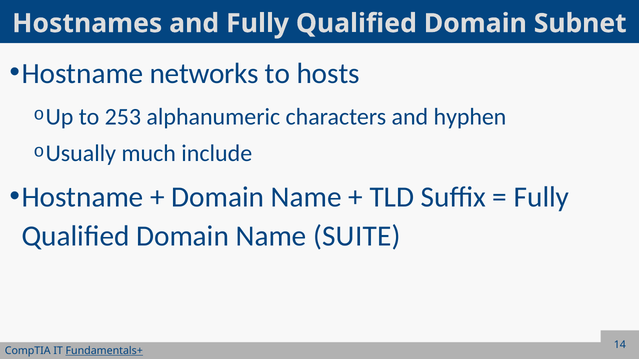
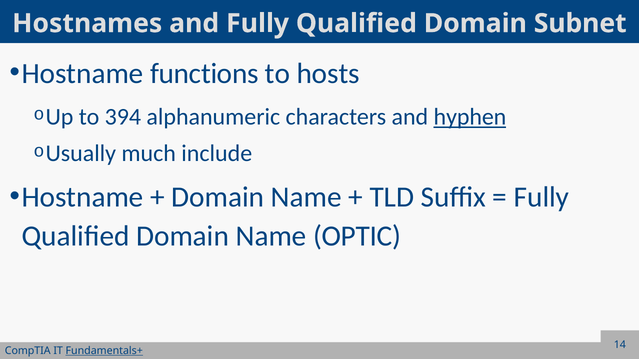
networks: networks -> functions (204, 73)
253: 253 -> 394 (123, 117)
hyphen underline: none -> present (470, 117)
SUITE: SUITE -> OPTIC (357, 236)
